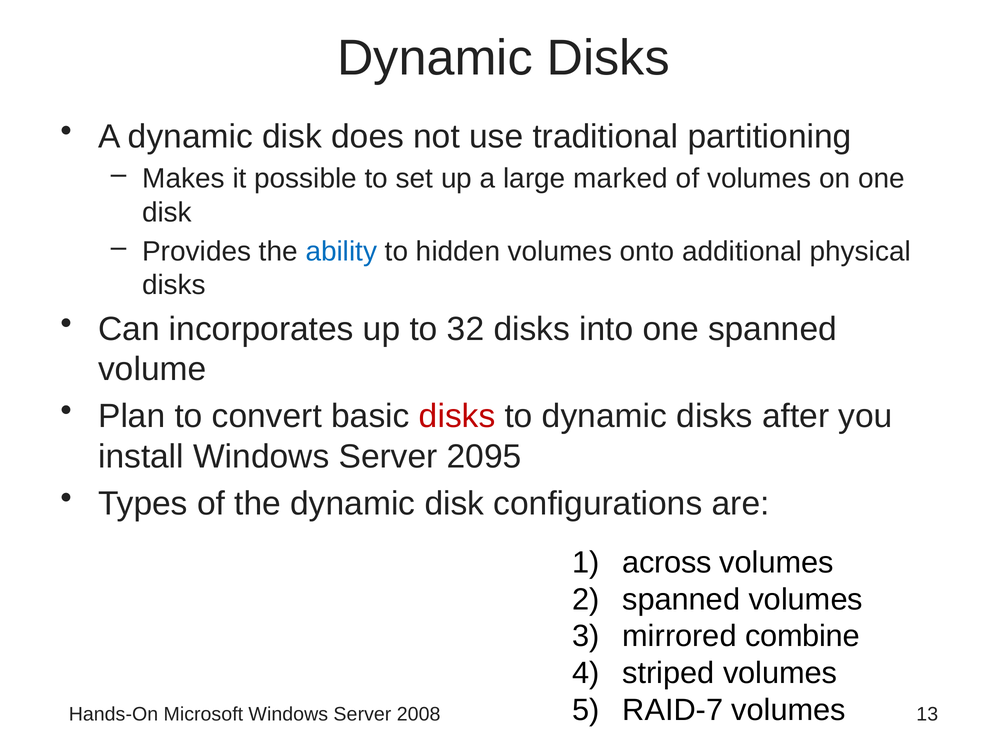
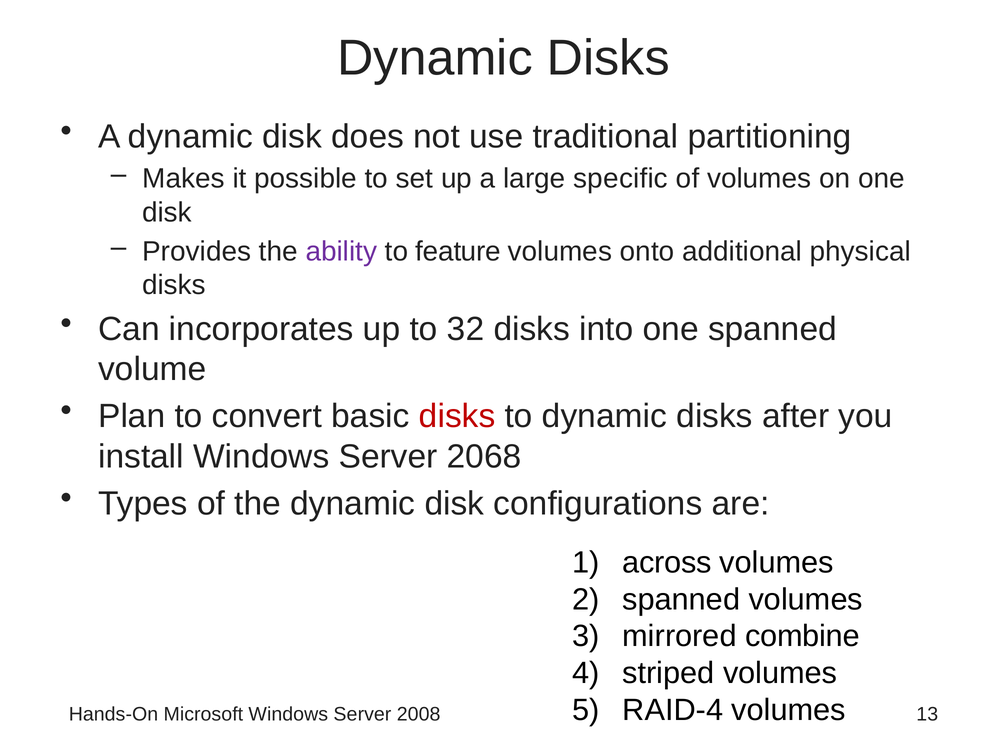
marked: marked -> specific (621, 179)
ability colour: blue -> purple (341, 252)
hidden: hidden -> feature (458, 252)
2095: 2095 -> 2068 (484, 457)
RAID-7: RAID-7 -> RAID-4 (673, 710)
